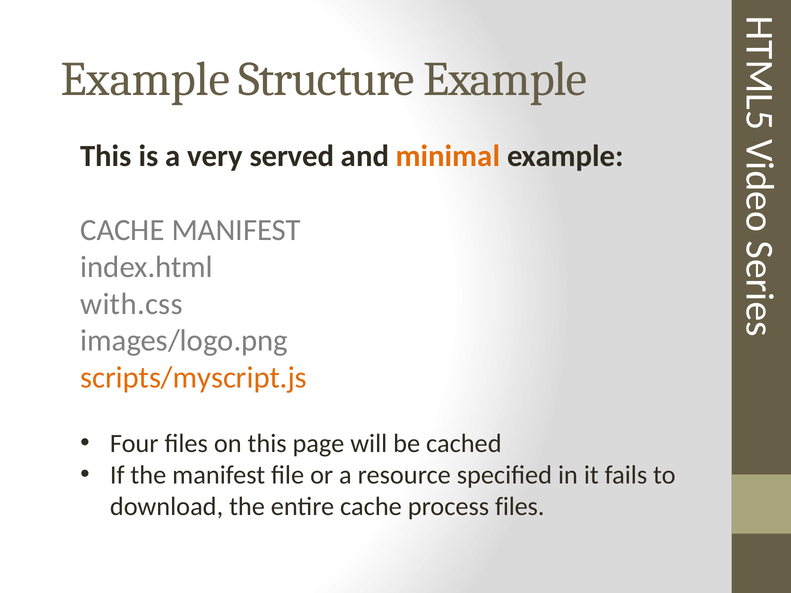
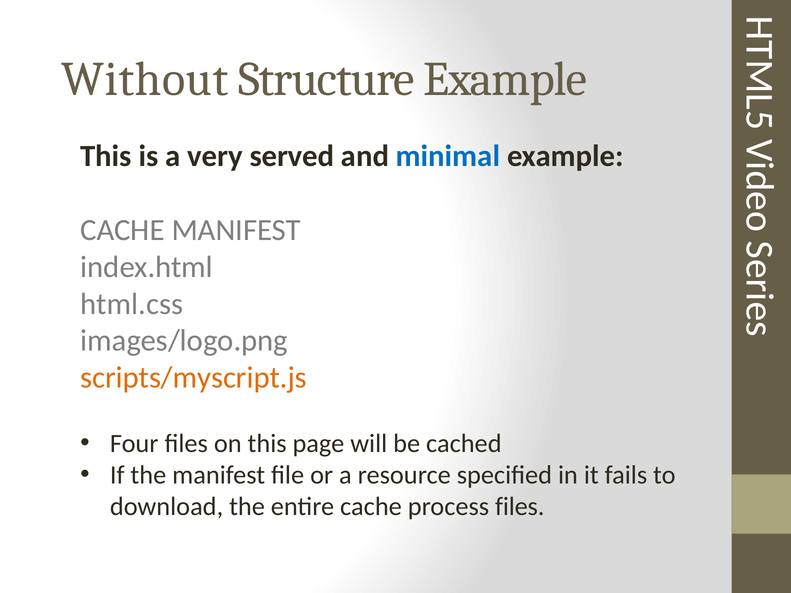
Example: Example -> Without (145, 79)
minimal colour: orange -> blue (448, 156)
with.css: with.css -> html.css (132, 304)
